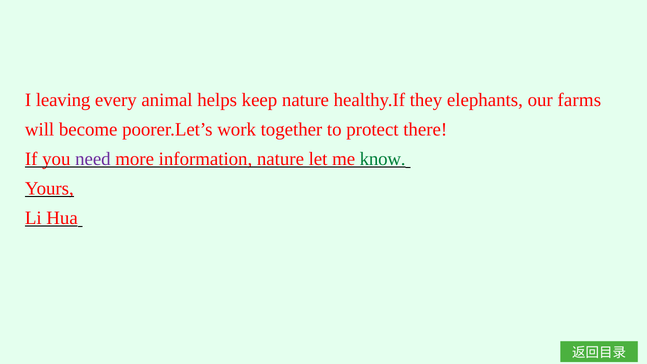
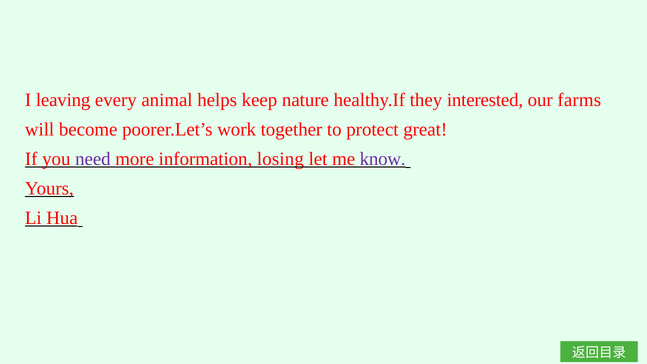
elephants: elephants -> interested (485, 100)
there: there -> great (425, 129)
information nature: nature -> losing (280, 159)
know colour: green -> purple (383, 159)
